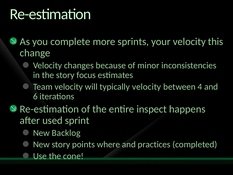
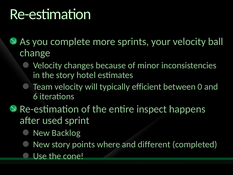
this: this -> ball (216, 42)
focus: focus -> hotel (86, 75)
typically velocity: velocity -> efficient (147, 87)
4: 4 -> 0 (200, 87)
practices: practices -> different (154, 144)
